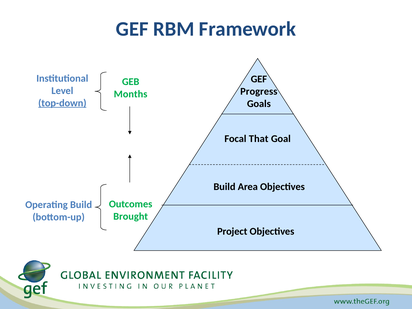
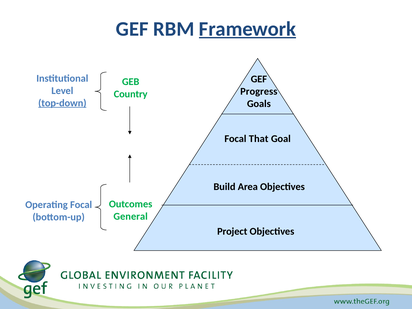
Framework underline: none -> present (247, 29)
Months: Months -> Country (131, 94)
Operating Build: Build -> Focal (81, 205)
Brought: Brought -> General (131, 216)
